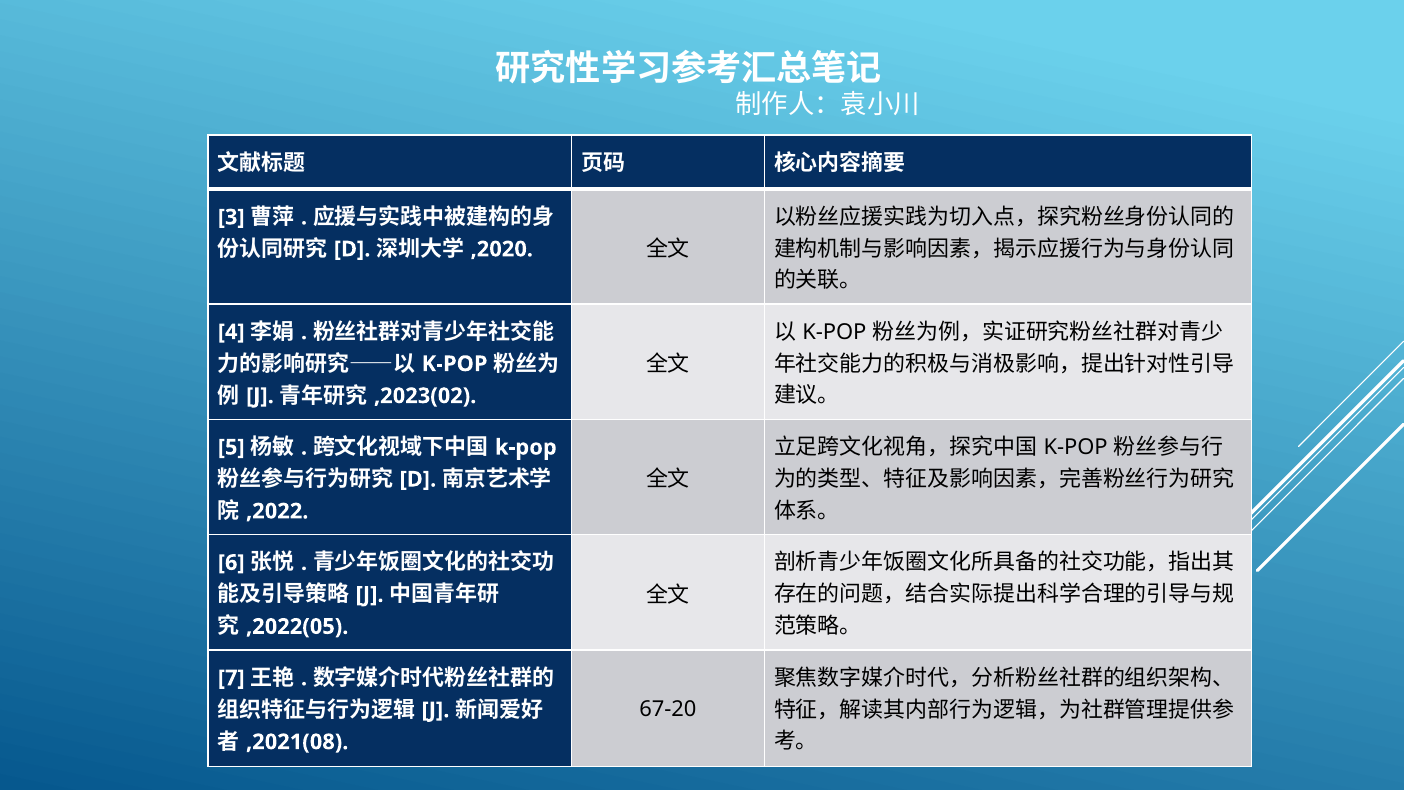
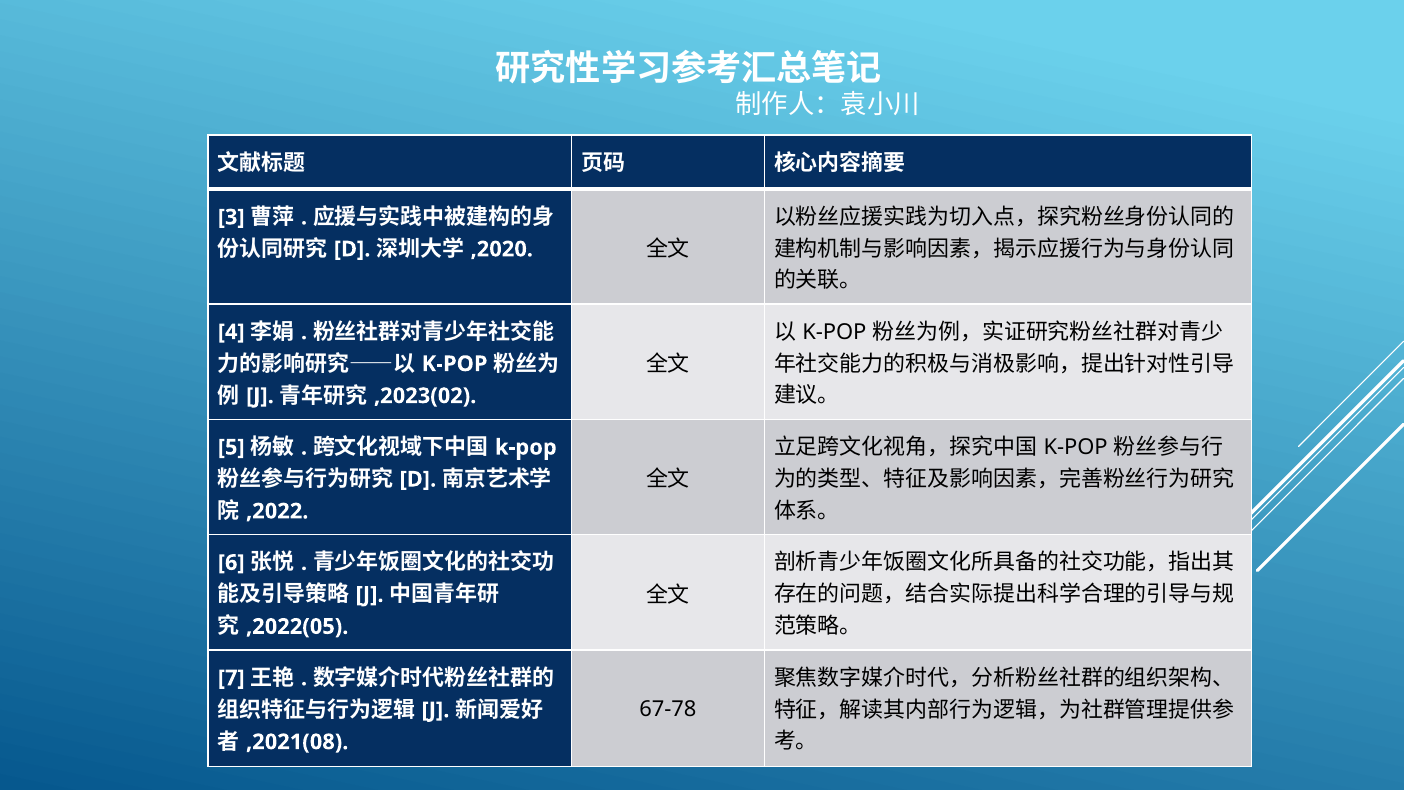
67-20: 67-20 -> 67-78 (668, 709)
